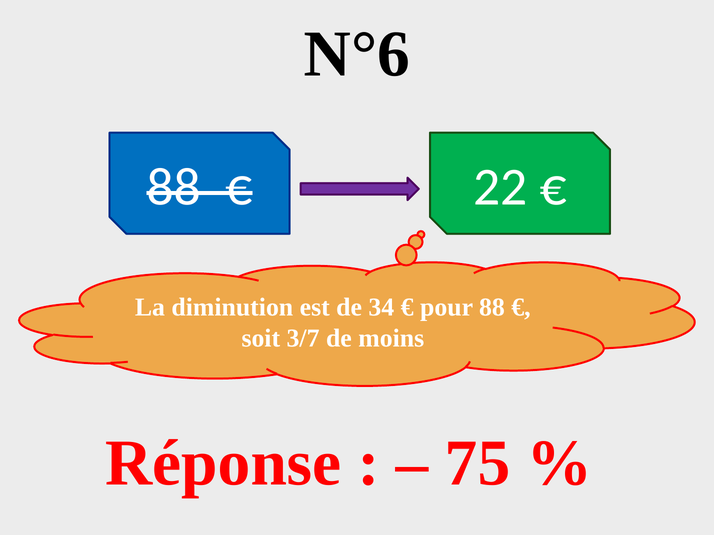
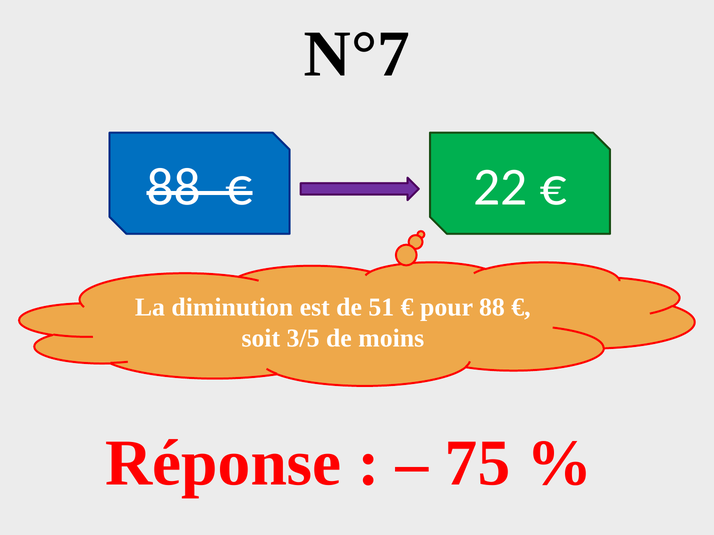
N°6: N°6 -> N°7 (357, 54)
34: 34 -> 51 (381, 308)
3/7: 3/7 -> 3/5 (303, 338)
